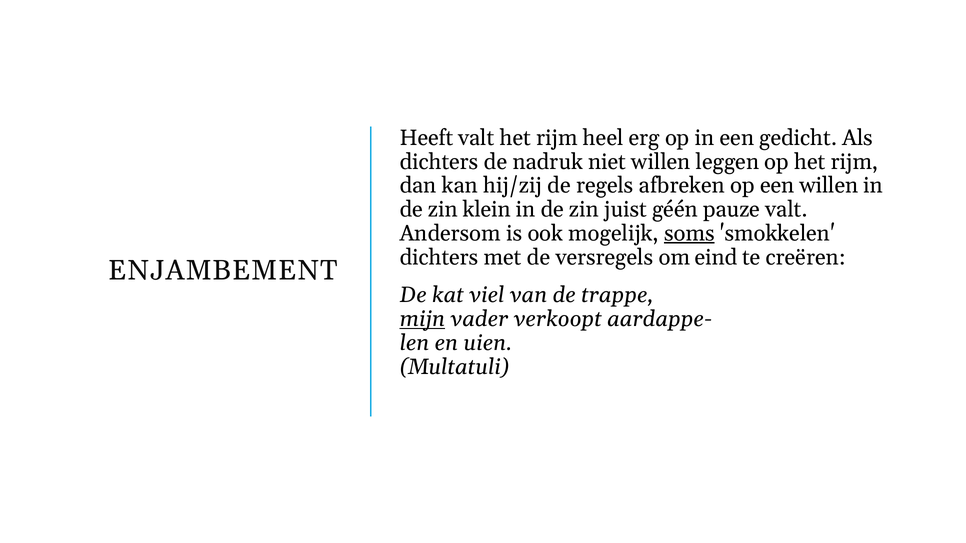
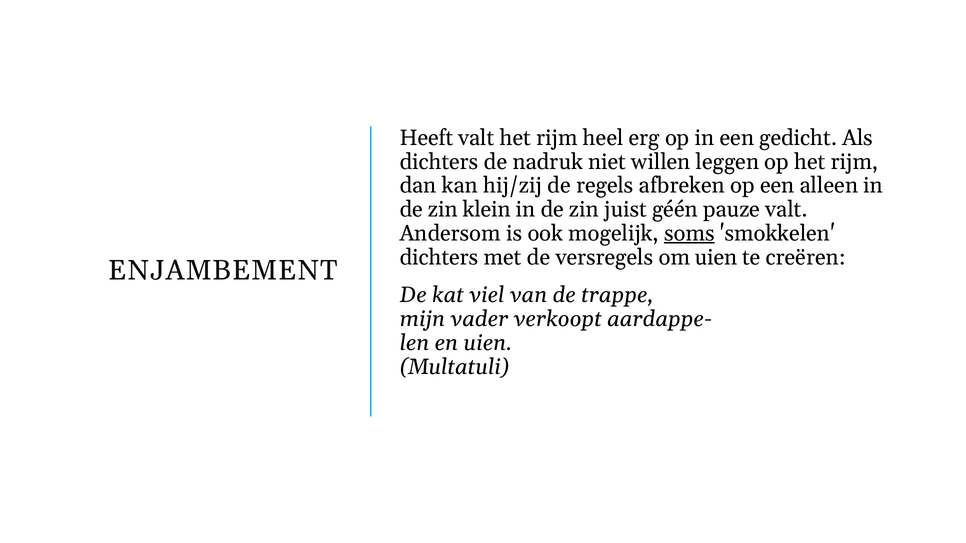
een willen: willen -> alleen (829, 186)
om eind: eind -> uien (716, 257)
mijn underline: present -> none (422, 319)
